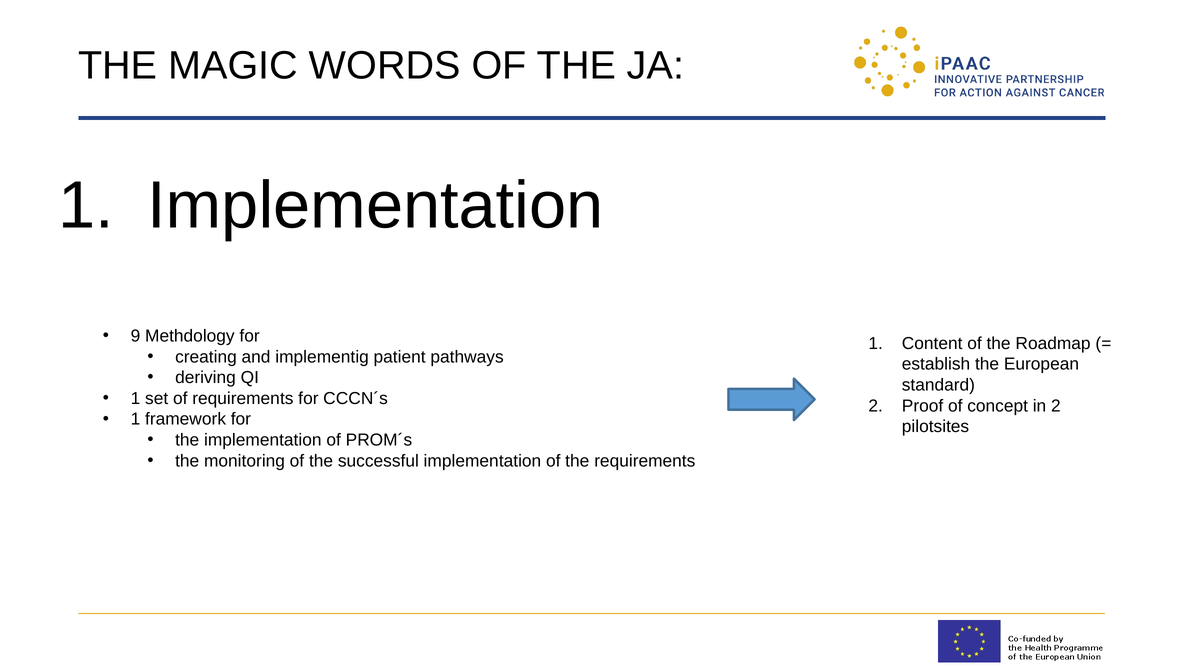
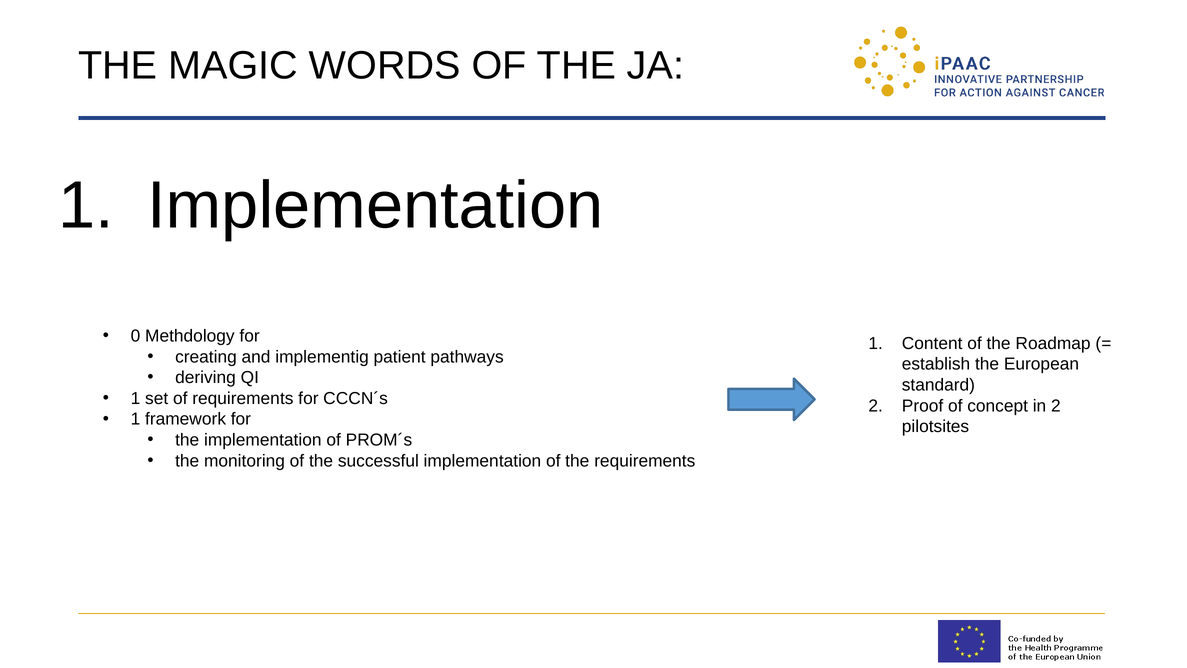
9: 9 -> 0 (136, 336)
